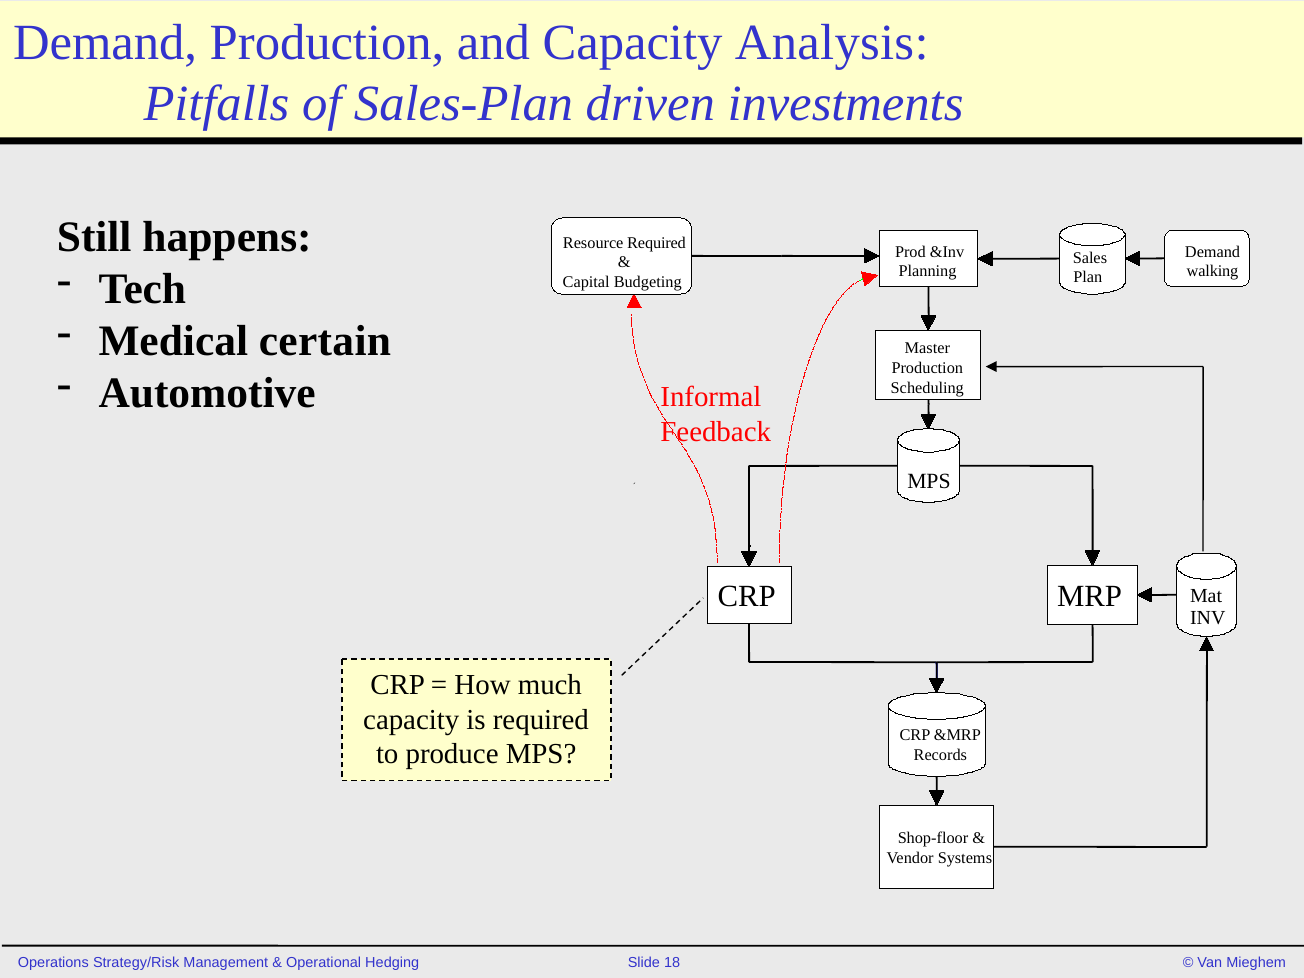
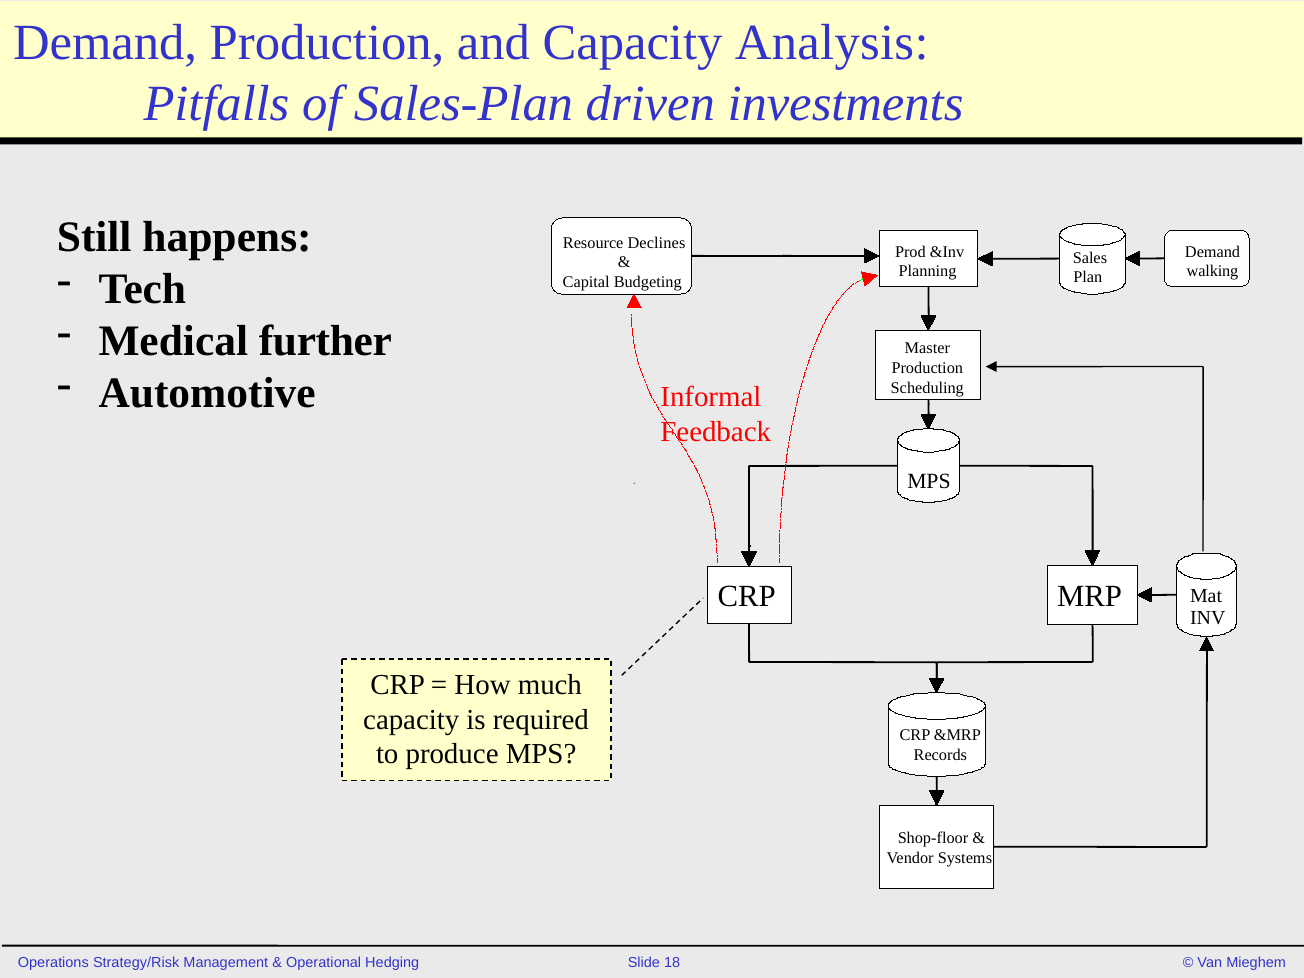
Resource Required: Required -> Declines (656, 243)
certain: certain -> further (325, 341)
